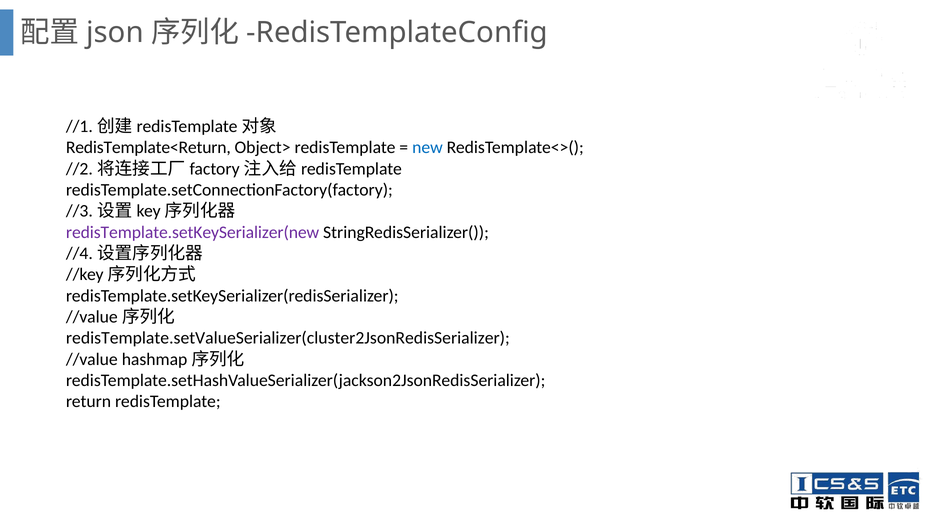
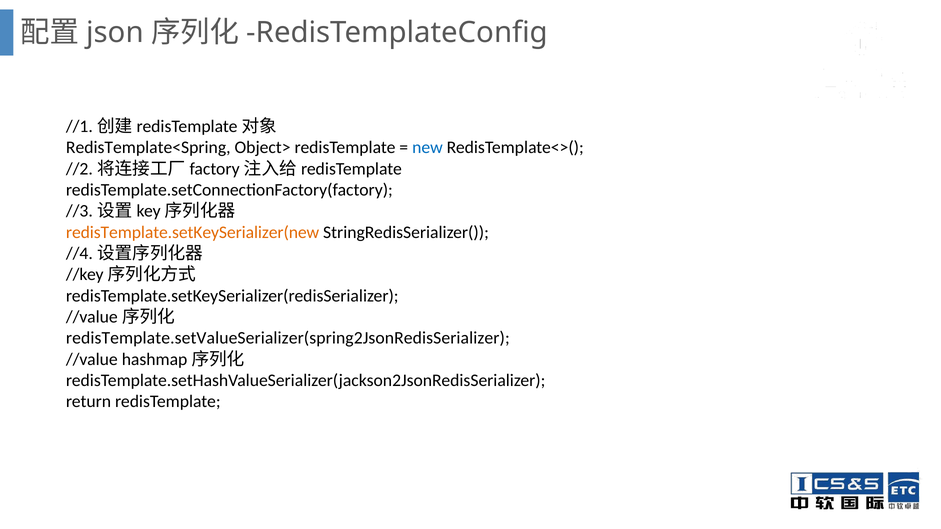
RedisTemplate<Return: RedisTemplate<Return -> RedisTemplate<Spring (148, 148)
redisTemplate.setKeySerializer(new colour: purple -> orange (193, 232)
redisTemplate.setValueSerializer(cluster2JsonRedisSerializer: redisTemplate.setValueSerializer(cluster2JsonRedisSerializer -> redisTemplate.setValueSerializer(spring2JsonRedisSerializer (288, 338)
